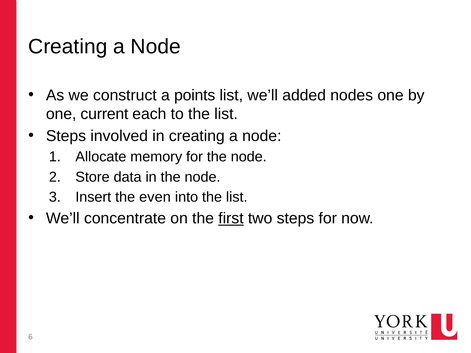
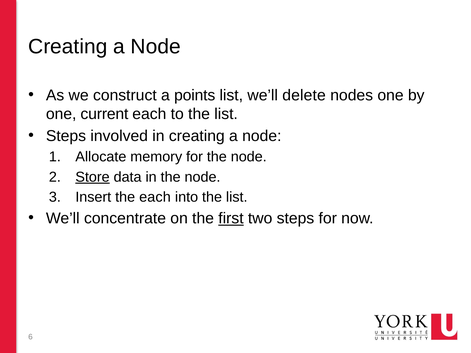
added: added -> delete (304, 95)
Store underline: none -> present (93, 177)
the even: even -> each (155, 197)
